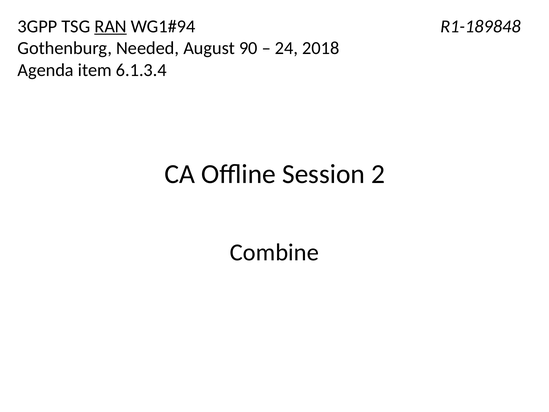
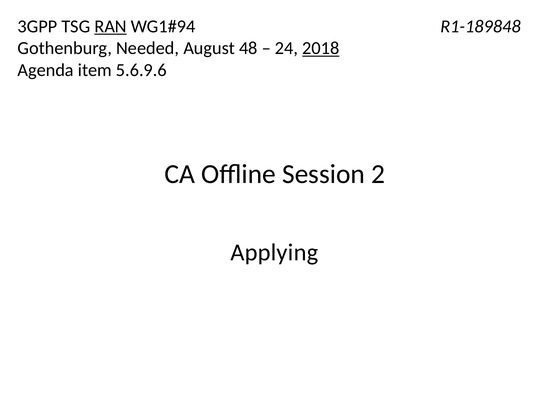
90: 90 -> 48 (248, 48)
2018 underline: none -> present (321, 48)
6.1.3.4: 6.1.3.4 -> 5.6.9.6 (141, 70)
Combine: Combine -> Applying (274, 252)
